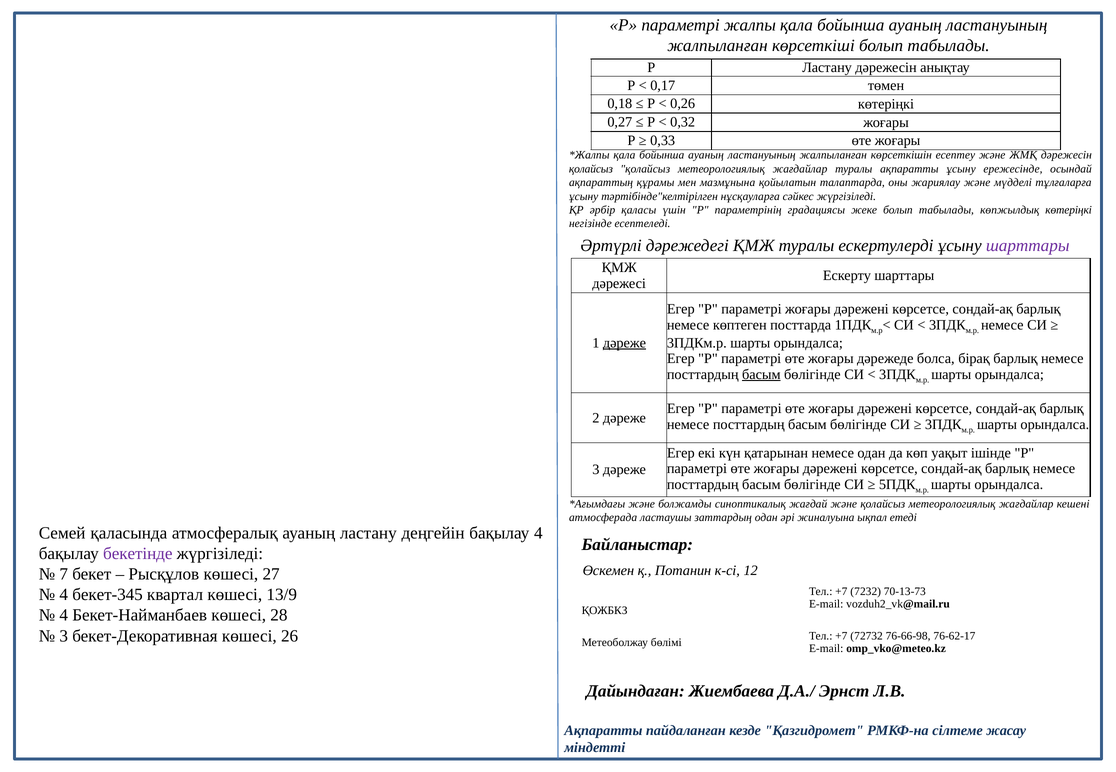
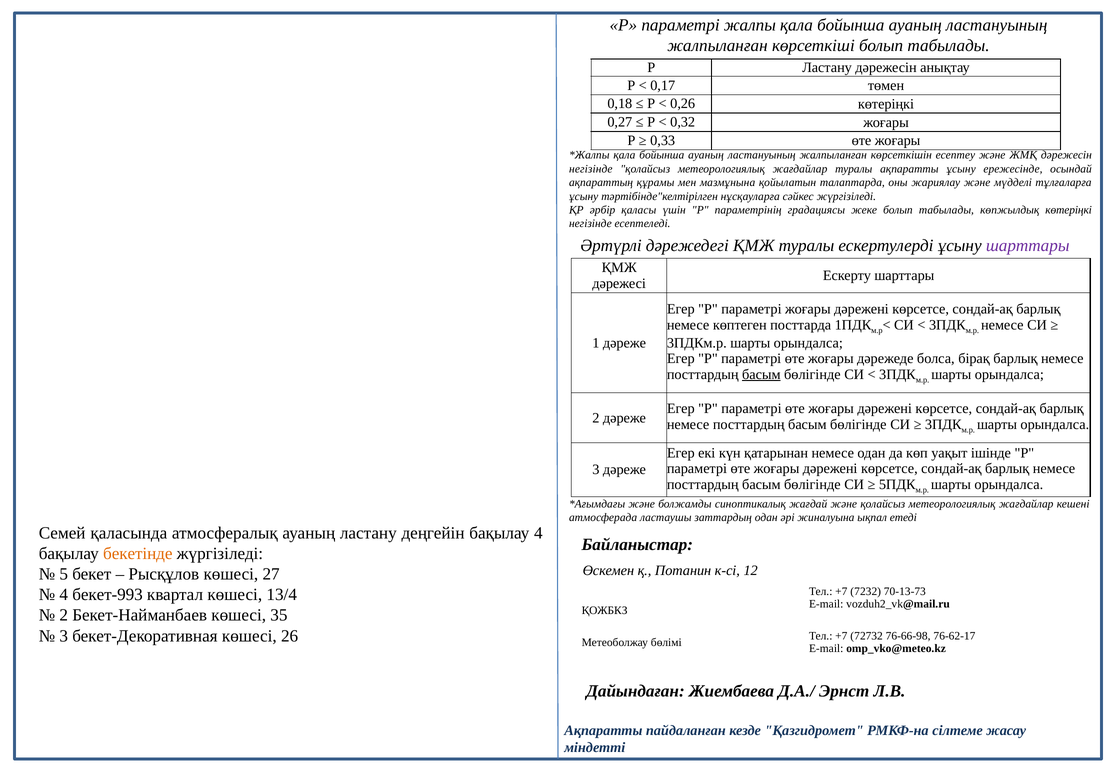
қолайсыз: қолайсыз -> негізінде (591, 169)
дәреже underline: present -> none (624, 343)
бекетінде colour: purple -> orange (138, 554)
7: 7 -> 5 (64, 575)
бекет-345: бекет-345 -> бекет-993 (108, 595)
13/9: 13/9 -> 13/4 (282, 595)
4: 4 -> 2 (64, 616)
28: 28 -> 35 (279, 616)
